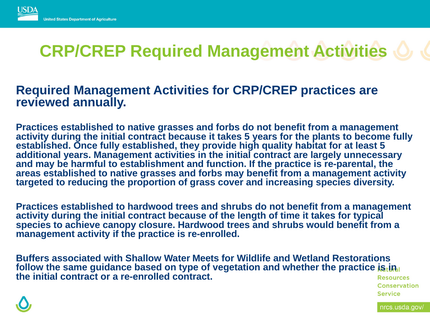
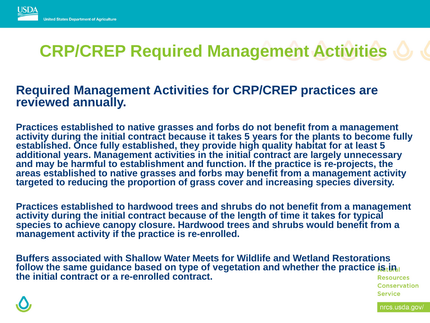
re-parental: re-parental -> re-projects (350, 164)
